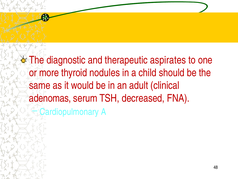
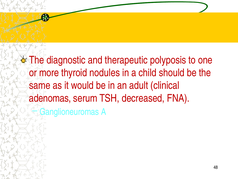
aspirates: aspirates -> polyposis (168, 60)
Cardiopulmonary: Cardiopulmonary -> Ganglioneuromas (69, 112)
